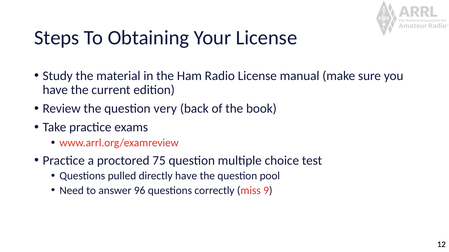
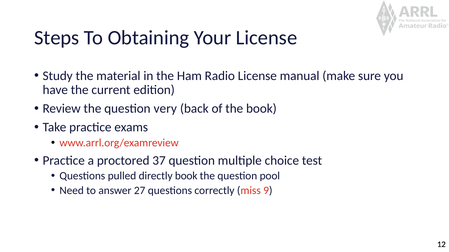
75: 75 -> 37 (159, 161)
directly have: have -> book (186, 176)
96: 96 -> 27 (140, 191)
